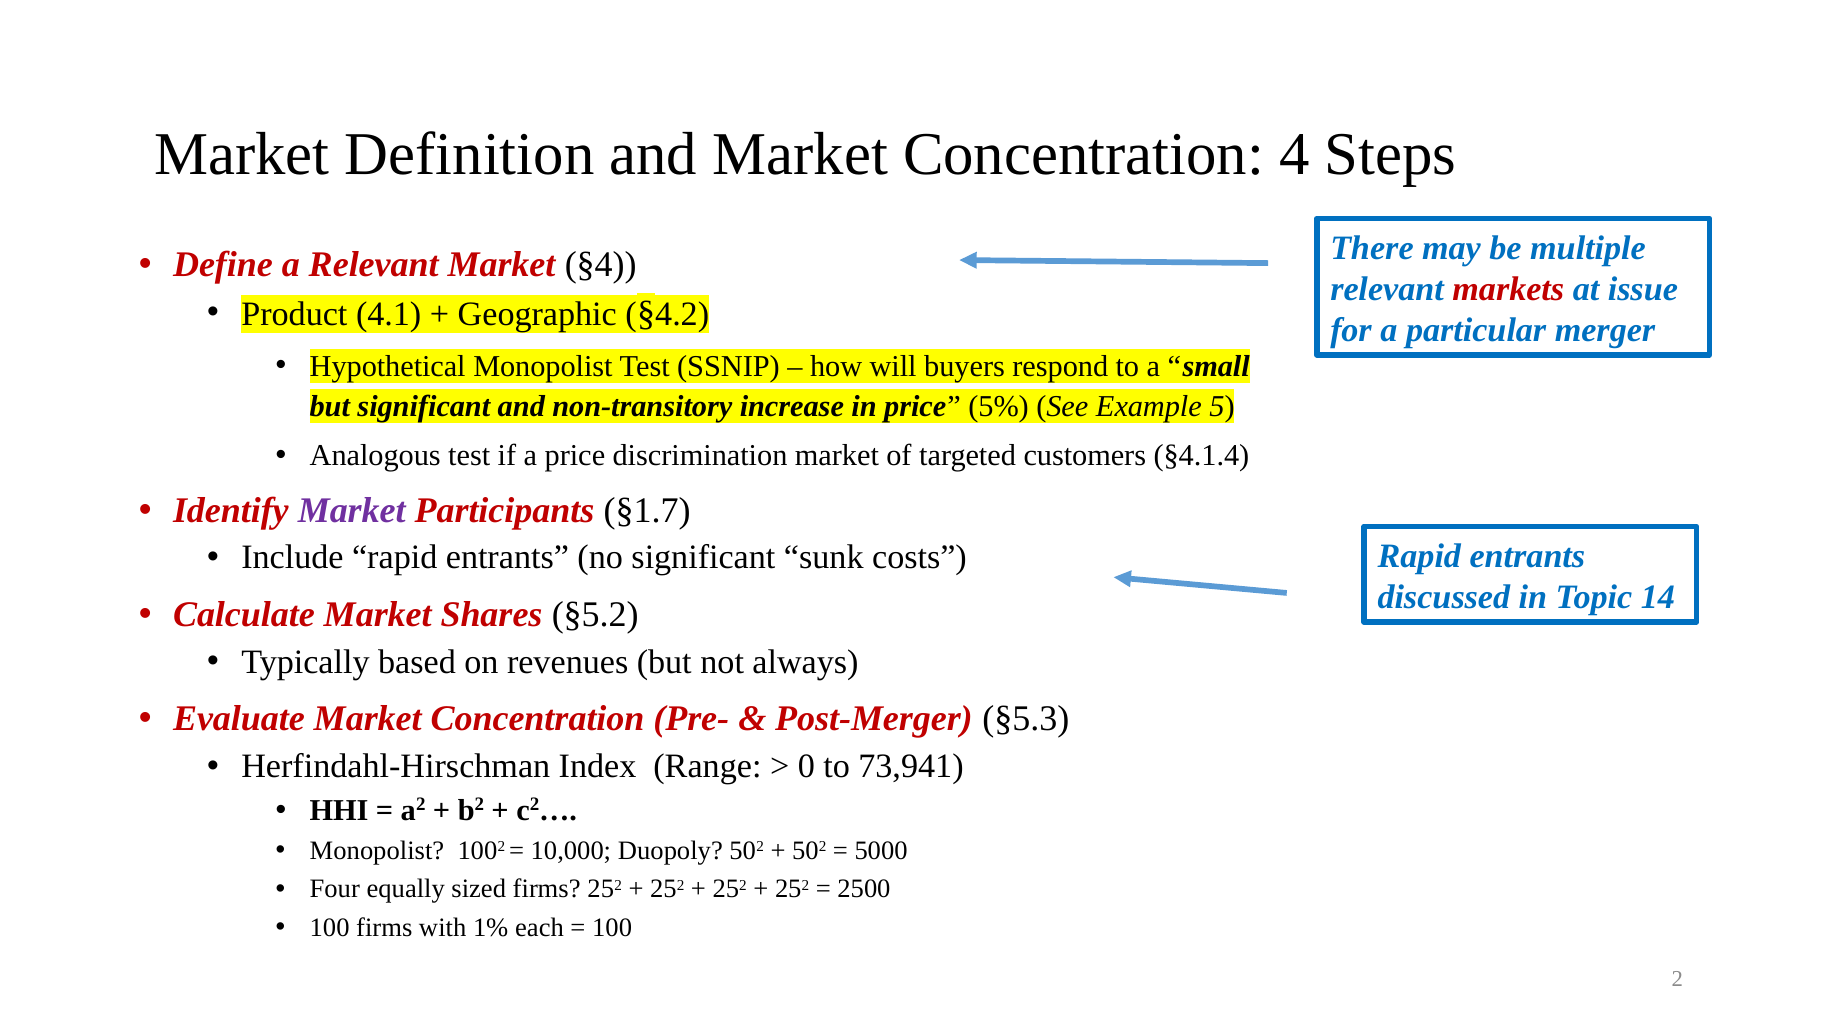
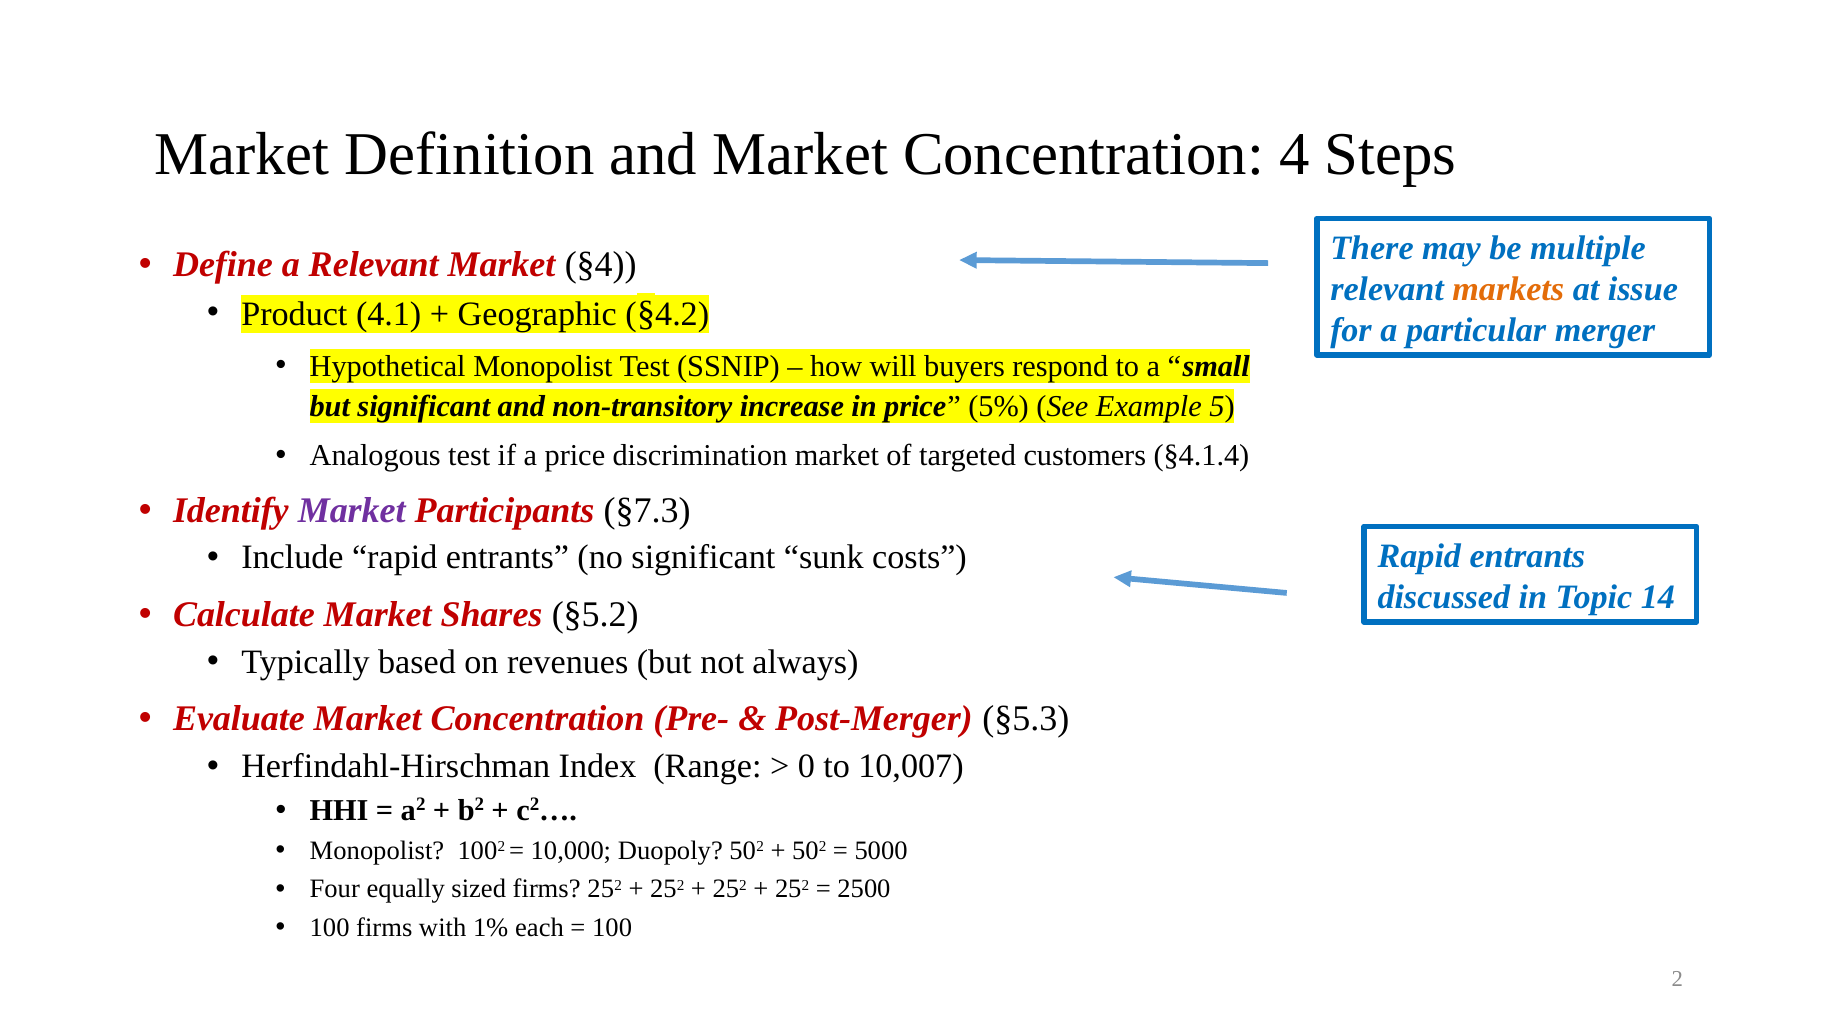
markets colour: red -> orange (1508, 289)
§1.7: §1.7 -> §7.3 (647, 510)
73,941: 73,941 -> 10,007 (911, 766)
